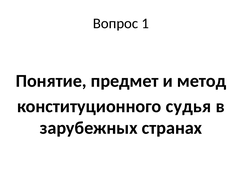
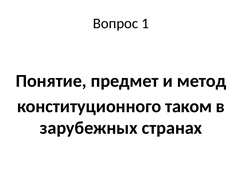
судья: судья -> таком (189, 107)
